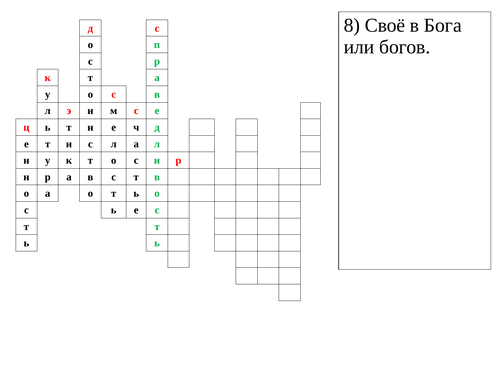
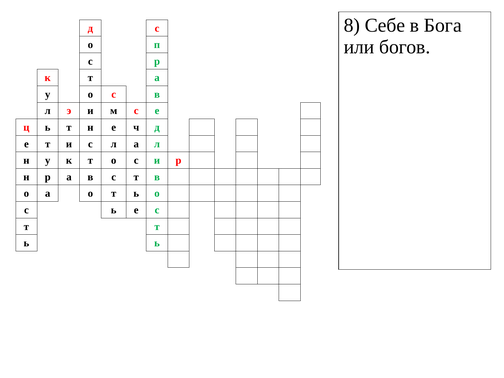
Своё: Своё -> Себе (385, 25)
